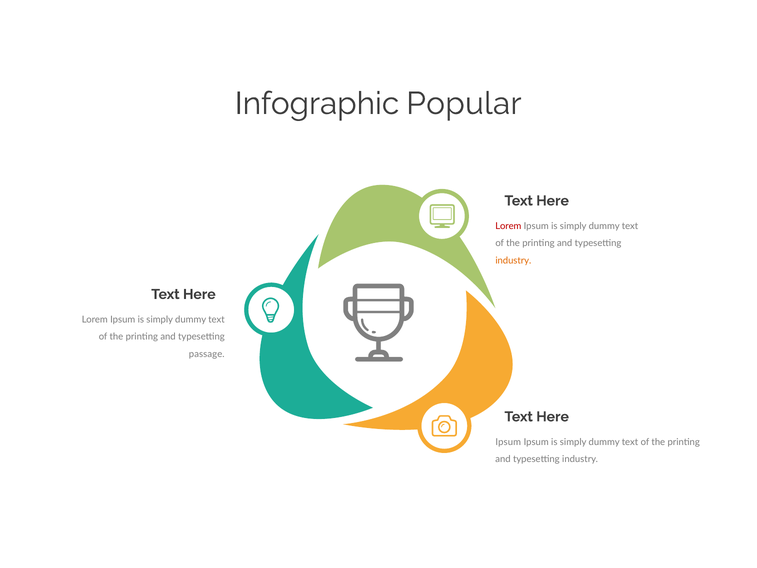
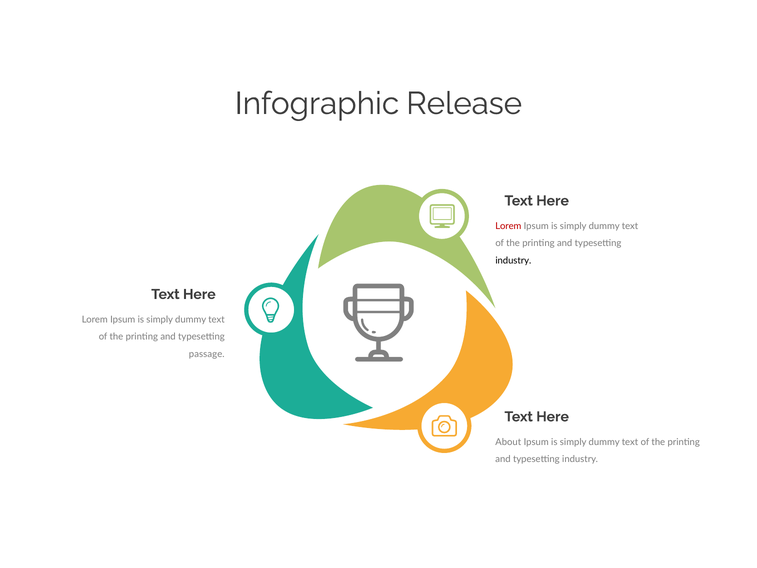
Popular: Popular -> Release (464, 104)
industry colour: orange -> black (513, 260)
Ipsum: Ipsum -> About (508, 442)
